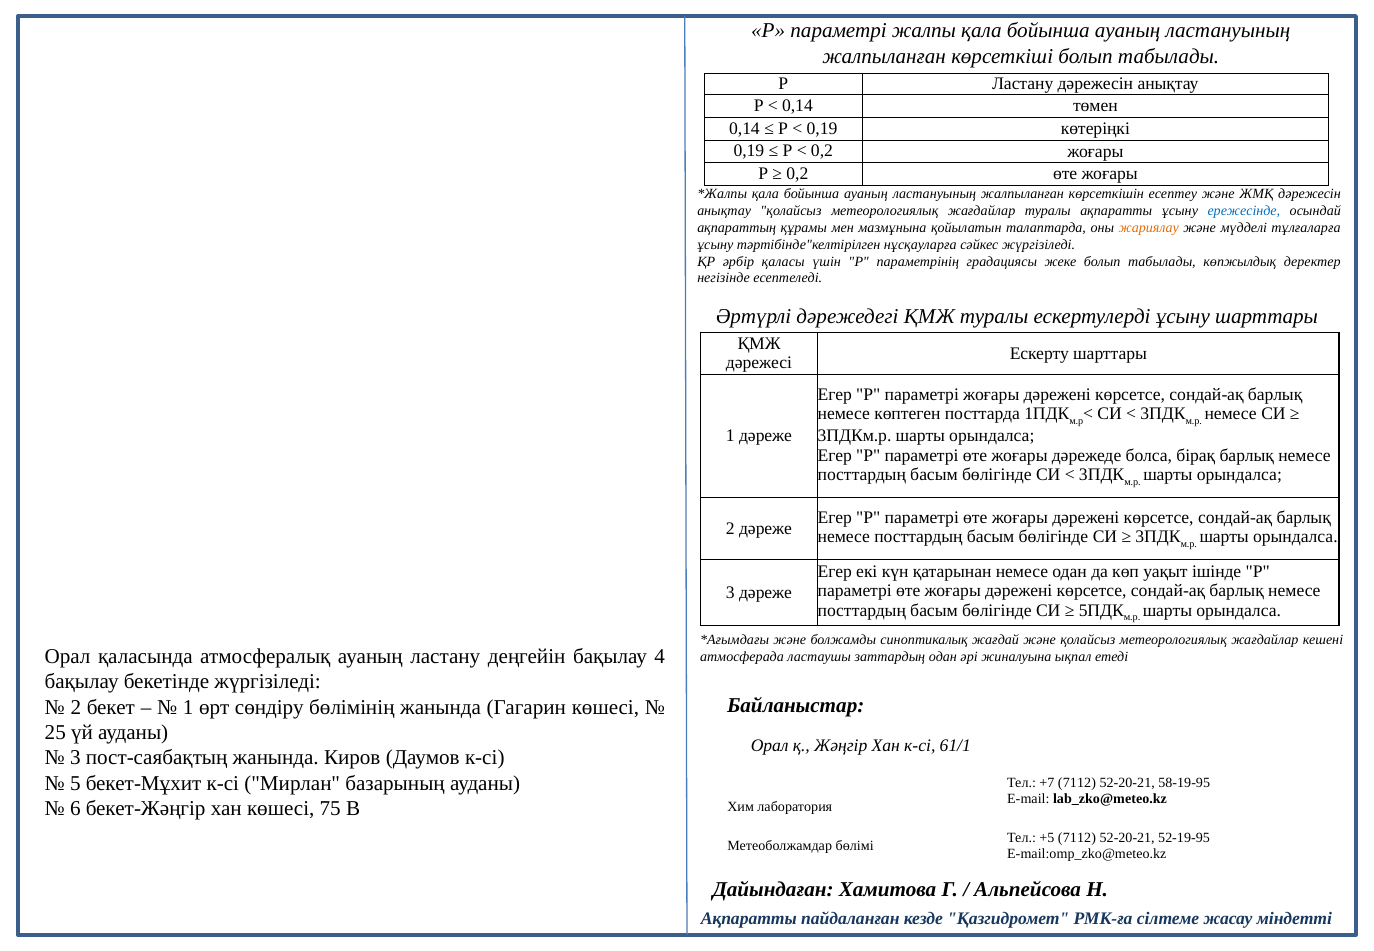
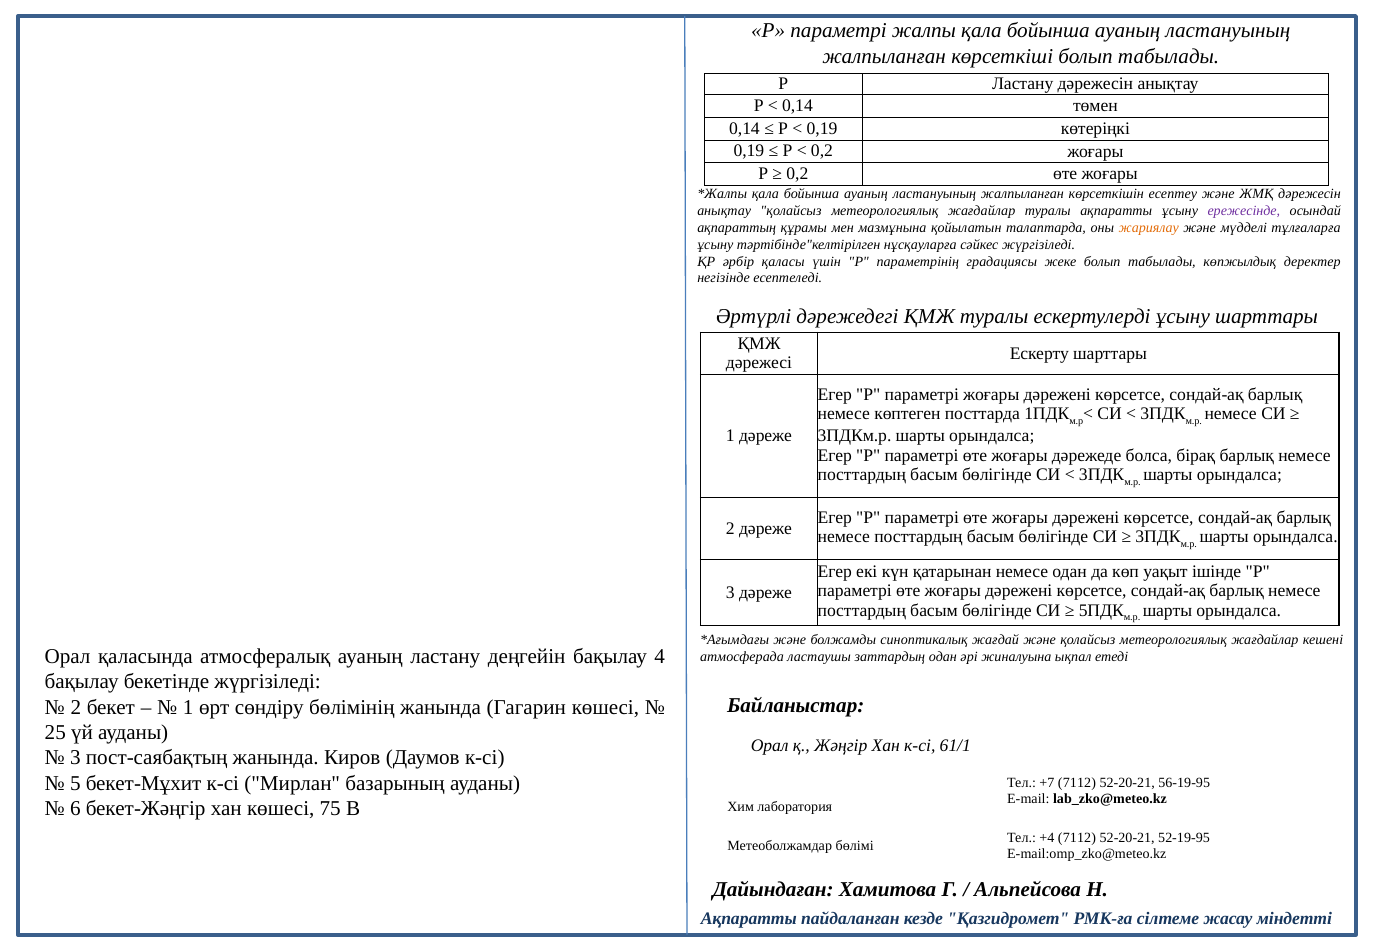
ережесінде colour: blue -> purple (1244, 211)
58-19-95: 58-19-95 -> 56-19-95 (1184, 783)
+5: +5 -> +4 (1047, 838)
